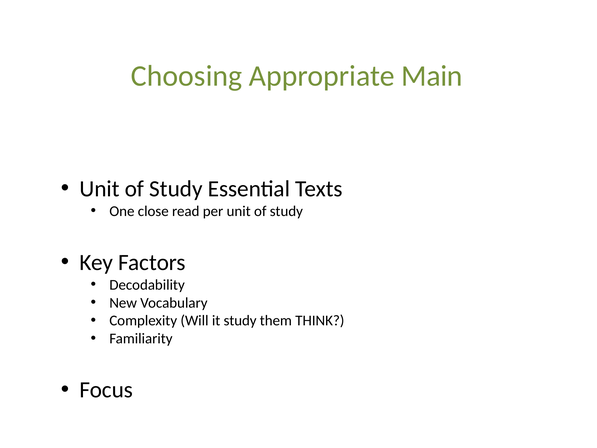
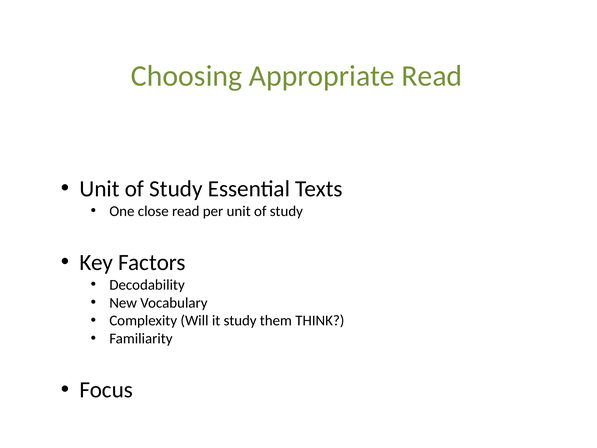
Appropriate Main: Main -> Read (432, 76)
